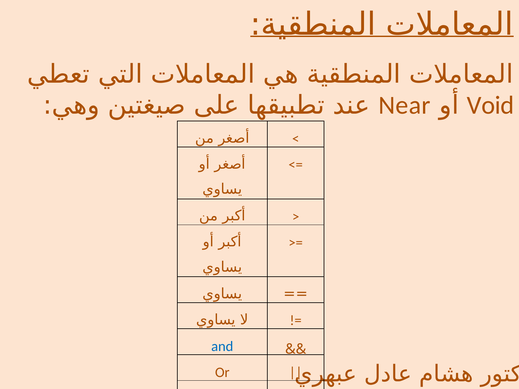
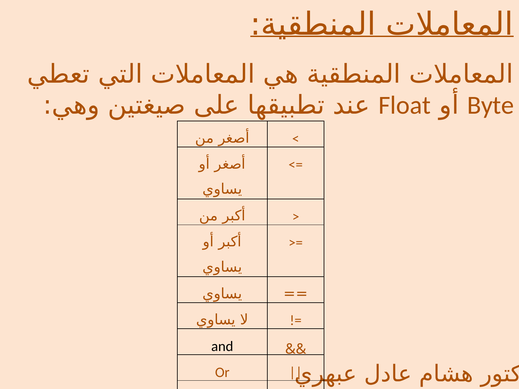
Near: Near -> Float (405, 105)
Void: Void -> Byte (491, 105)
and colour: blue -> black (222, 347)
